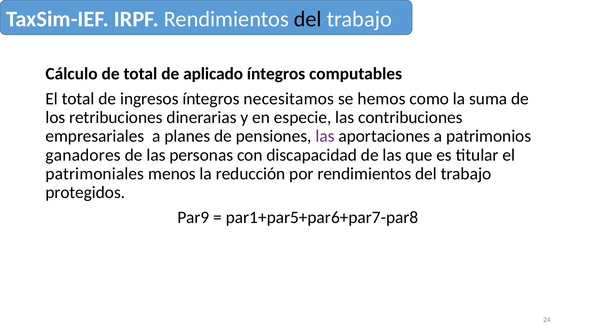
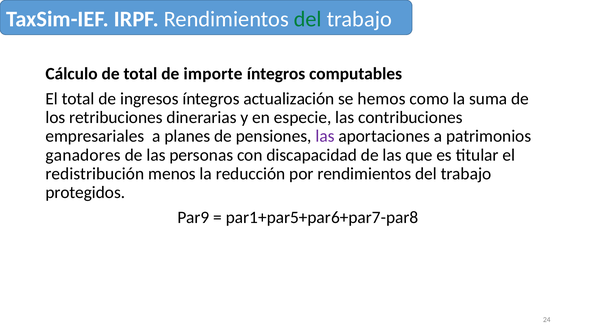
del colour: black -> green (308, 19)
aplicado: aplicado -> importe (213, 74)
necesitamos: necesitamos -> actualización (289, 99)
patrimoniales: patrimoniales -> redistribución (95, 174)
